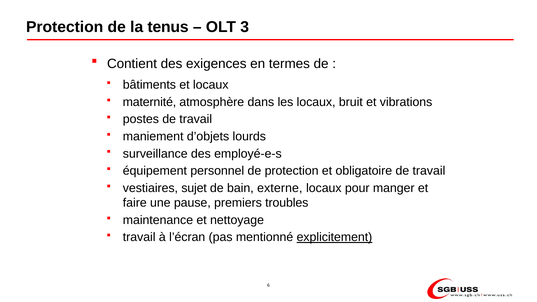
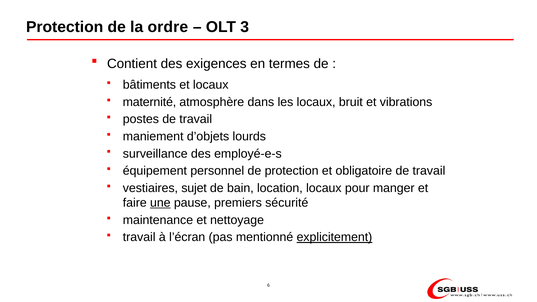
tenus: tenus -> ordre (168, 27)
externe: externe -> location (280, 188)
une underline: none -> present (160, 203)
troubles: troubles -> sécurité (287, 203)
